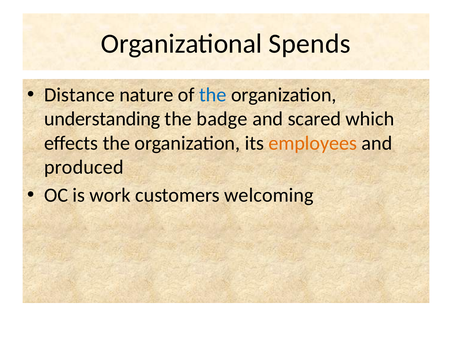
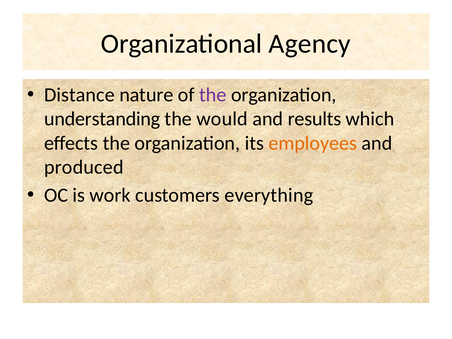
Spends: Spends -> Agency (310, 44)
the colour: blue -> purple (213, 95)
badge: badge -> would (222, 119)
scared: scared -> results (315, 119)
welcoming: welcoming -> everything (269, 195)
